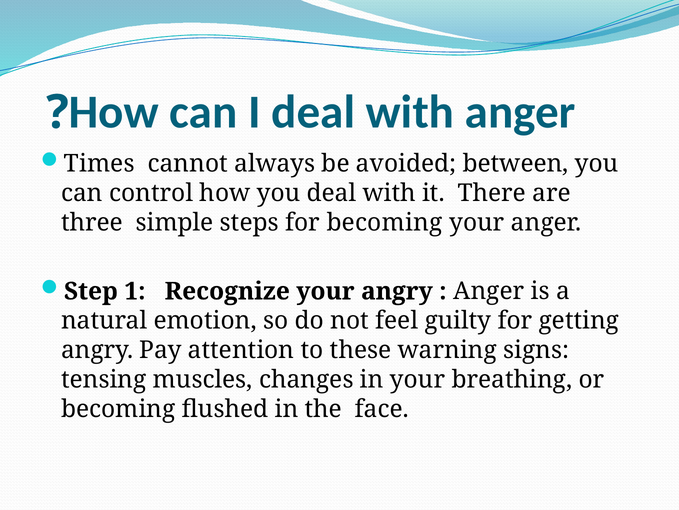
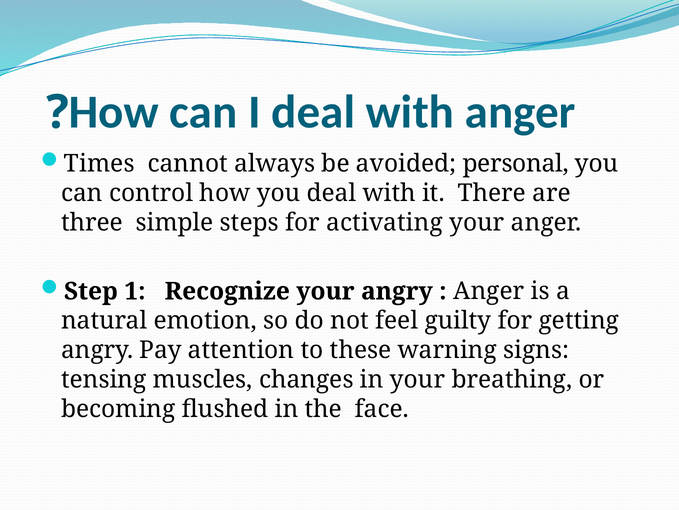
between: between -> personal (516, 163)
for becoming: becoming -> activating (385, 222)
